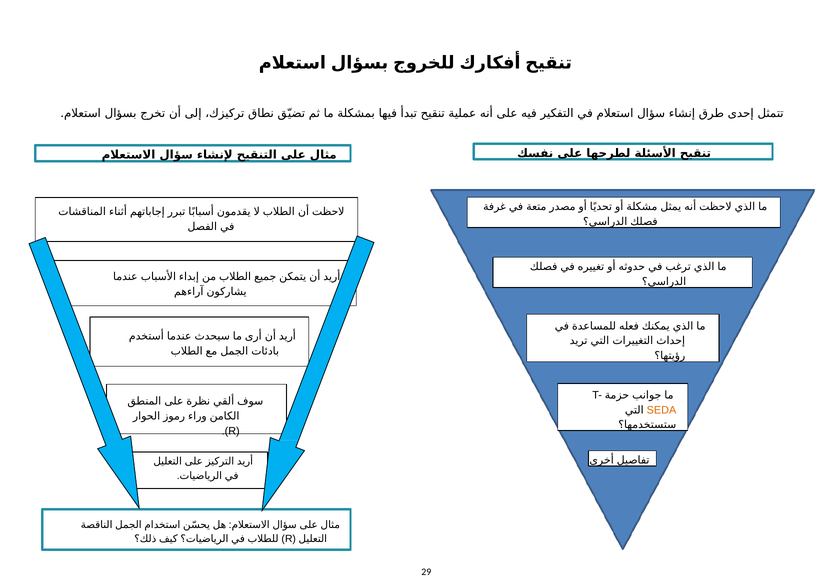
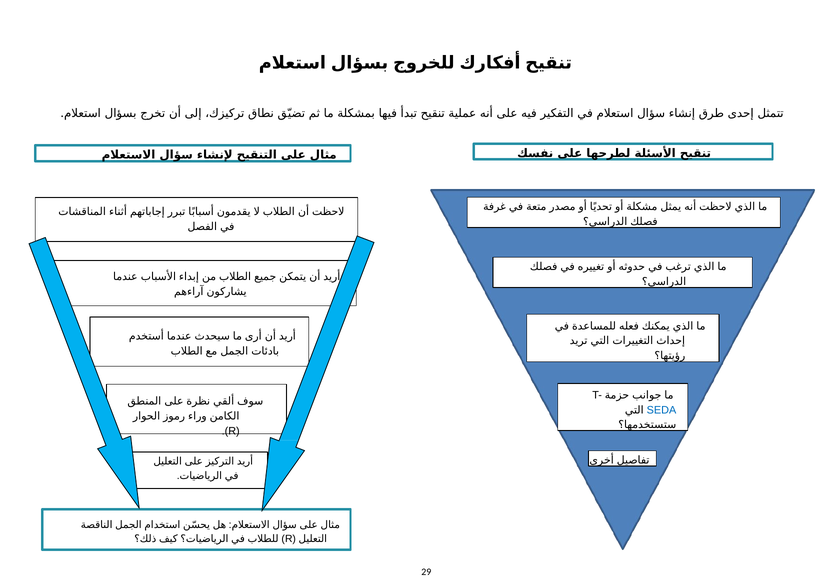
SEDA colour: orange -> blue (662, 410)
